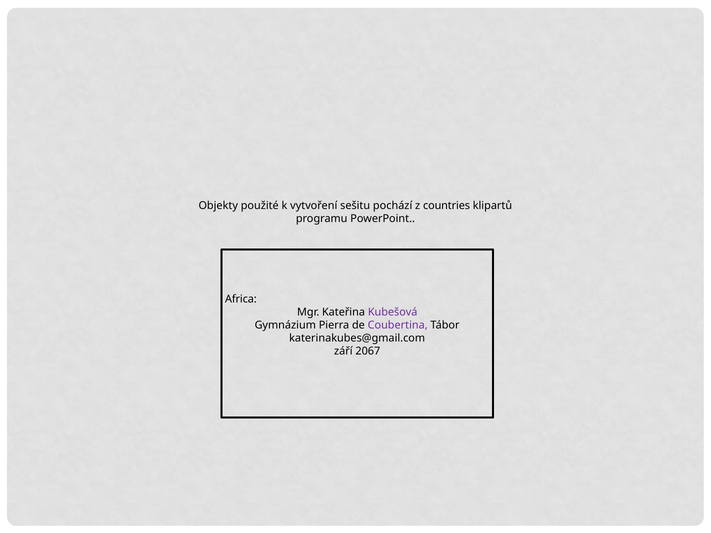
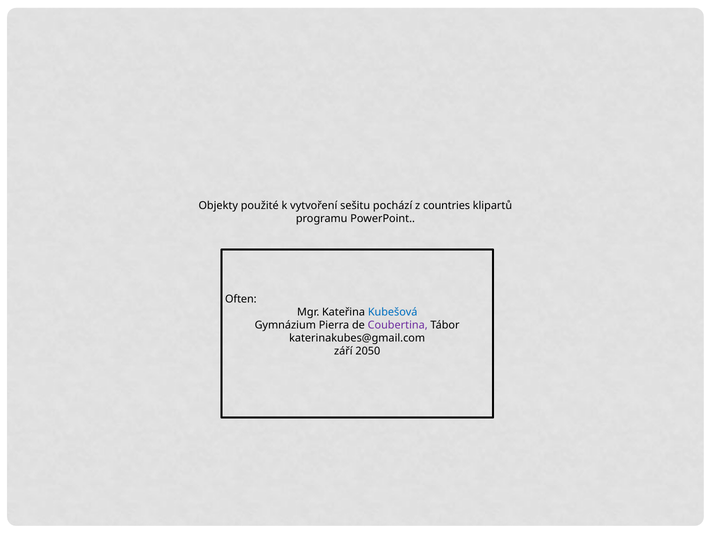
Africa: Africa -> Often (241, 299)
Kubešová colour: purple -> blue (393, 312)
2067: 2067 -> 2050 (368, 351)
